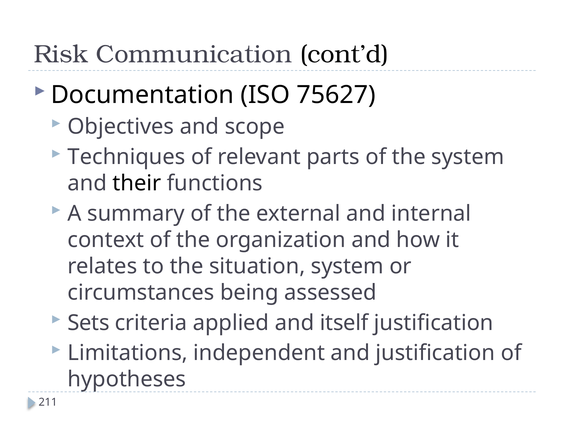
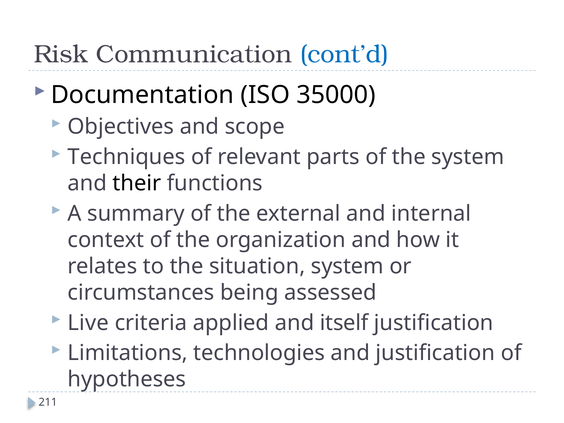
cont’d colour: black -> blue (344, 54)
75627: 75627 -> 35000 (336, 95)
Sets: Sets -> Live (88, 323)
independent: independent -> technologies (259, 353)
